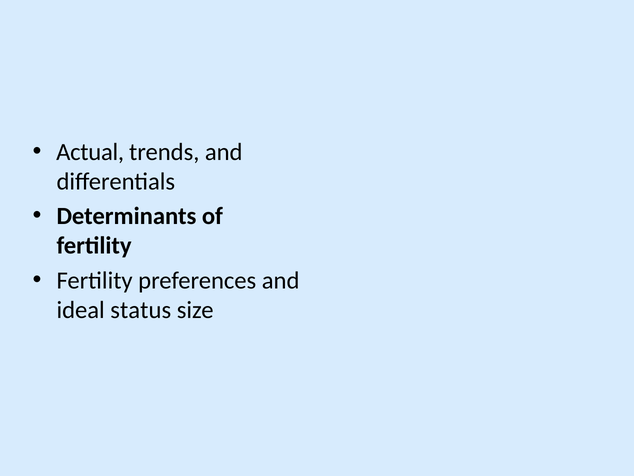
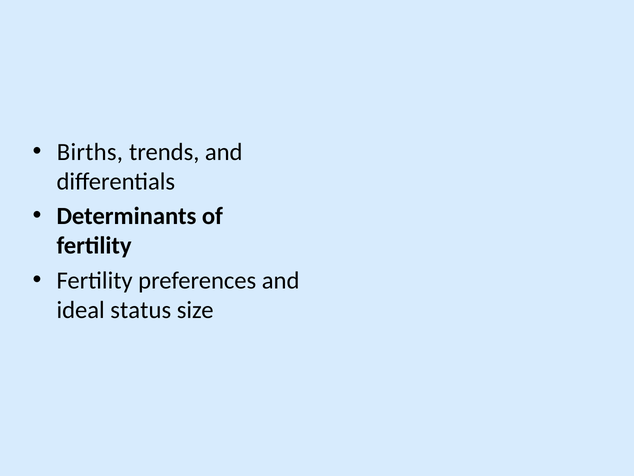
Actual: Actual -> Births (90, 152)
